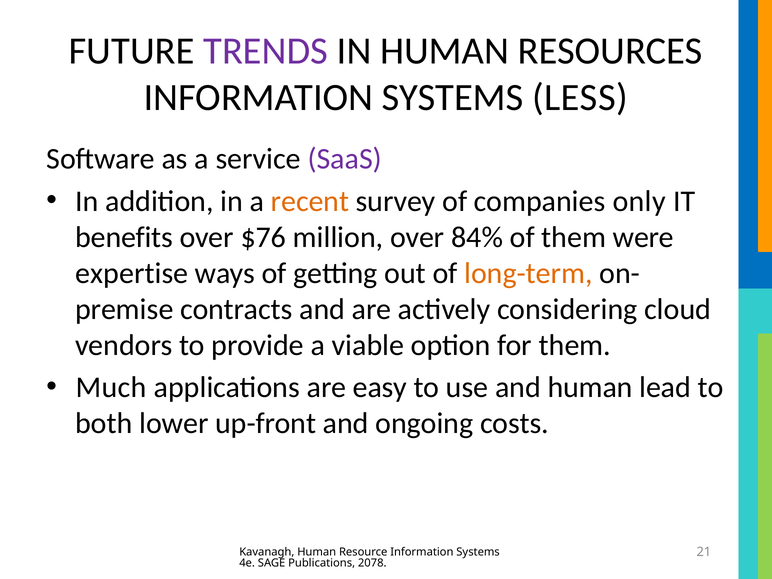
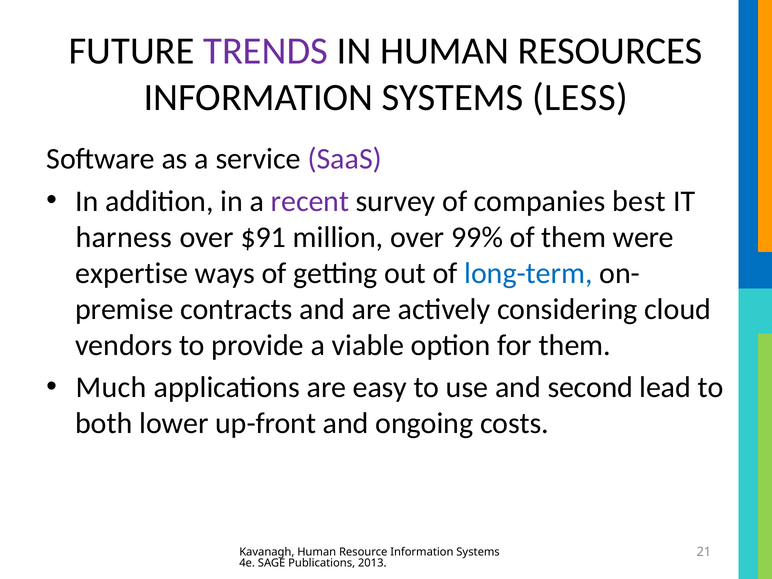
recent colour: orange -> purple (310, 201)
only: only -> best (639, 201)
benefits: benefits -> harness (124, 237)
$76: $76 -> $91 (263, 237)
84%: 84% -> 99% (477, 237)
long-term colour: orange -> blue (528, 273)
and human: human -> second (590, 387)
2078: 2078 -> 2013 (372, 563)
